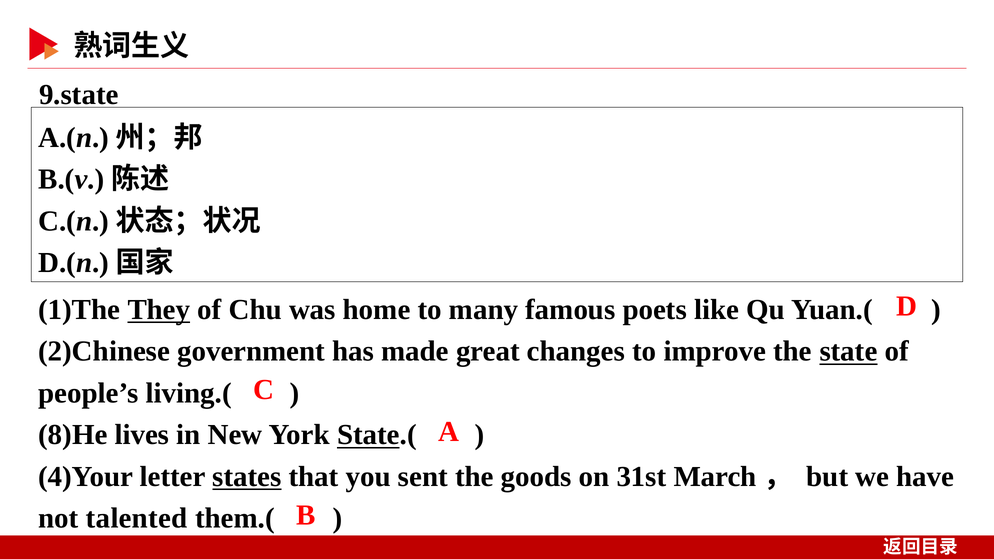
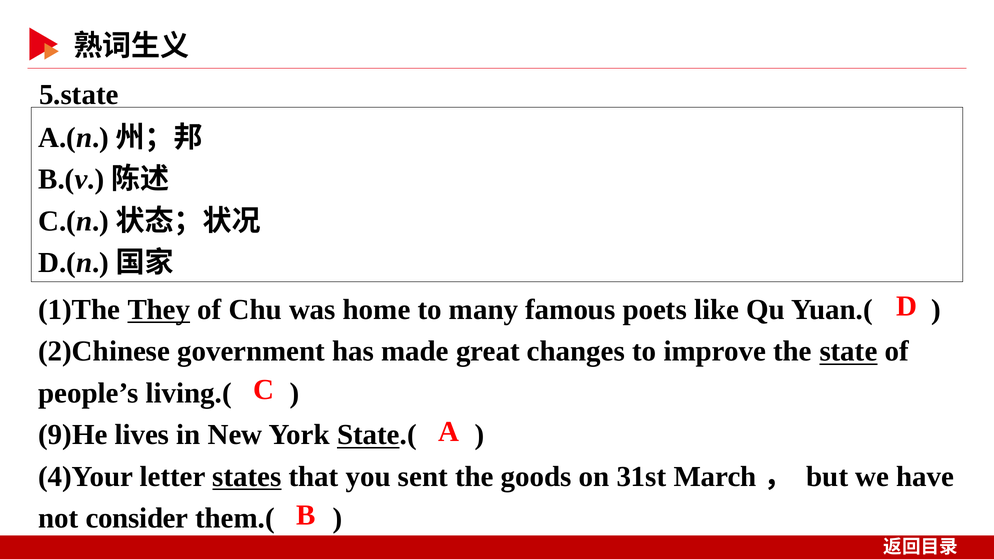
9.state: 9.state -> 5.state (79, 95)
8)He: 8)He -> 9)He (73, 435)
talented: talented -> consider (137, 518)
